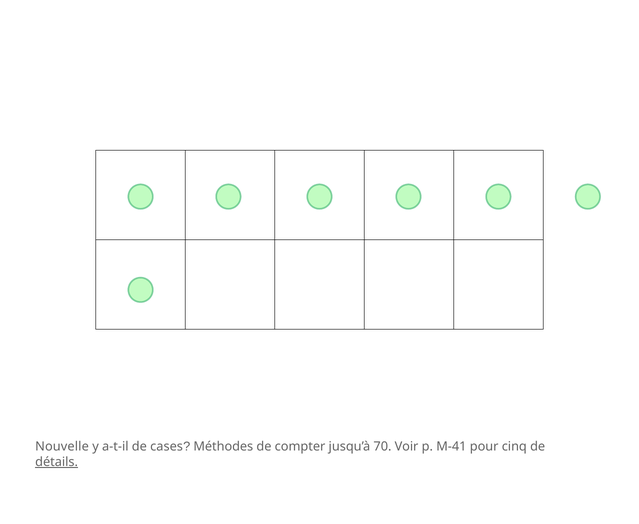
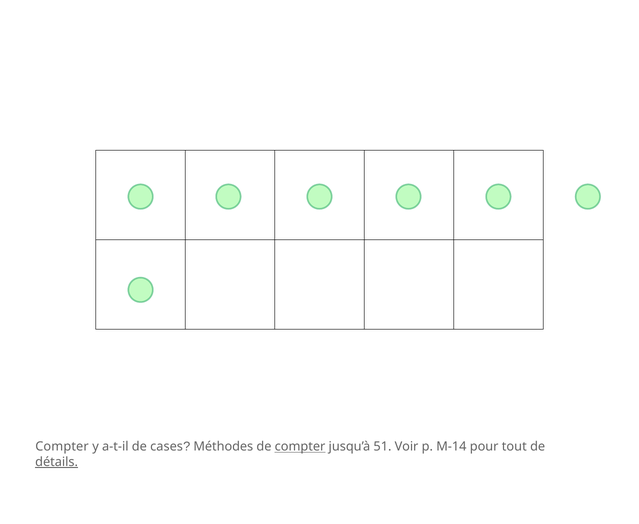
Nouvelle: Nouvelle -> Compter (62, 447)
compter underline: none -> present (300, 447)
70: 70 -> 51 (382, 447)
M-41: M-41 -> M-14 (451, 447)
cinq: cinq -> tout (514, 447)
